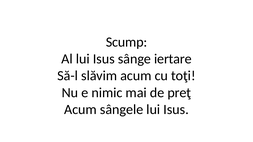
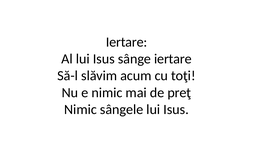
Scump: Scump -> Iertare (127, 42)
Acum: Acum -> Nimic (80, 110)
